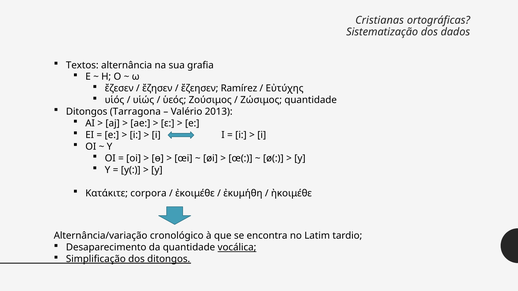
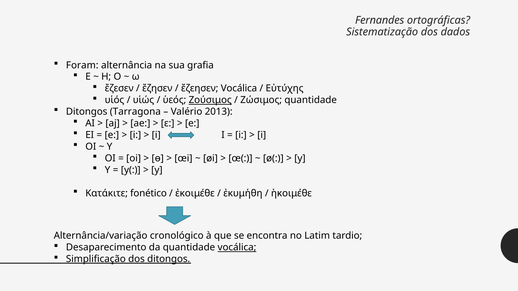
Cristianas: Cristianas -> Fernandes (380, 20)
Textos: Textos -> Foram (82, 65)
ἔζεησεν Ramírez: Ramírez -> Vocálica (239, 89)
Ζούσιμος underline: none -> present (210, 100)
corpora: corpora -> fonético (149, 193)
